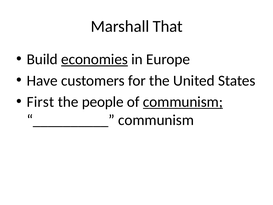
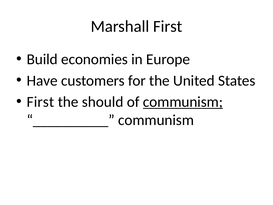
Marshall That: That -> First (168, 26)
economies underline: present -> none (95, 59)
people: people -> should (103, 102)
